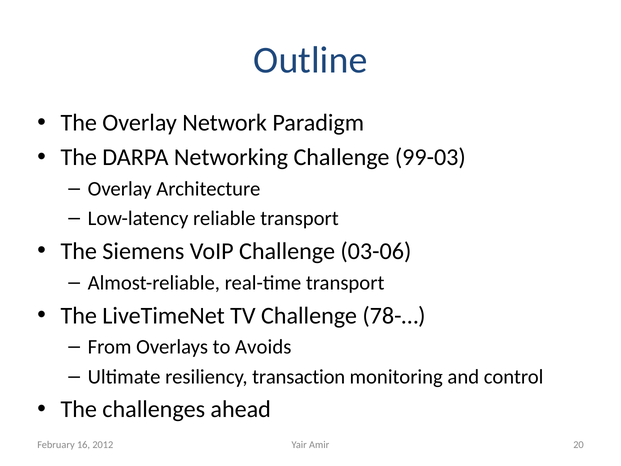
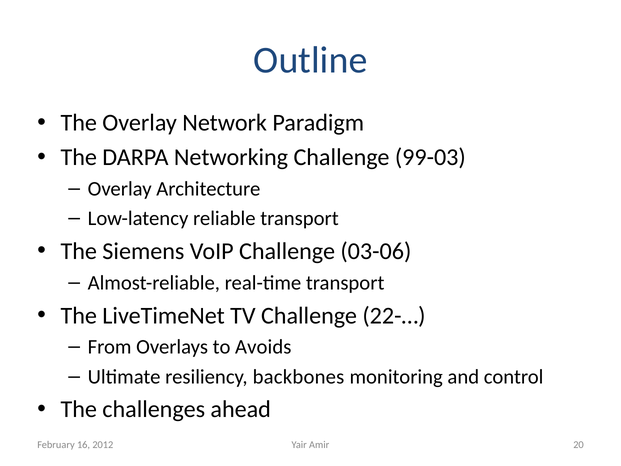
78-…: 78-… -> 22-… (394, 315)
transaction: transaction -> backbones (298, 377)
